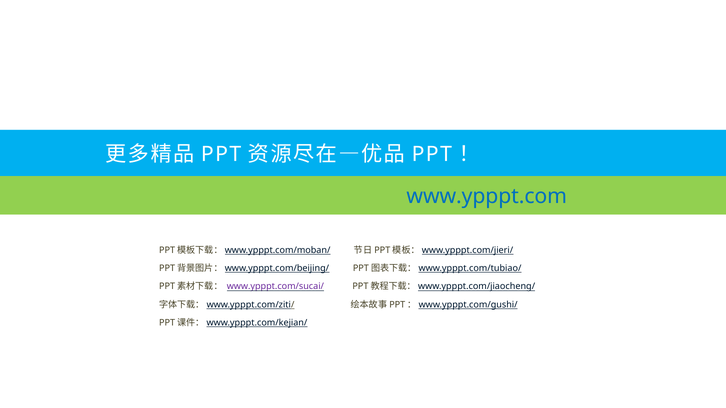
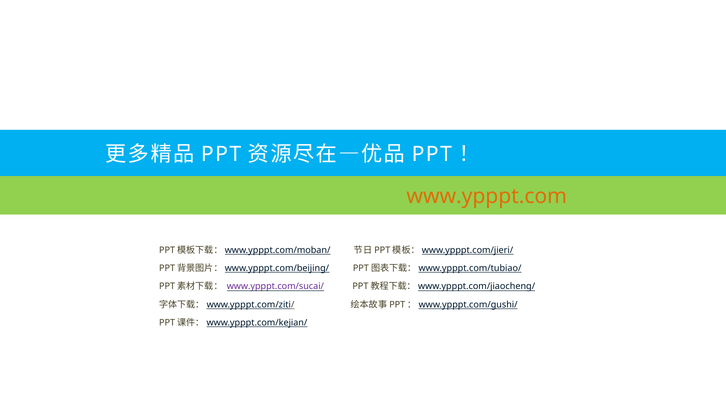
www.ypppt.com colour: blue -> orange (487, 197)
